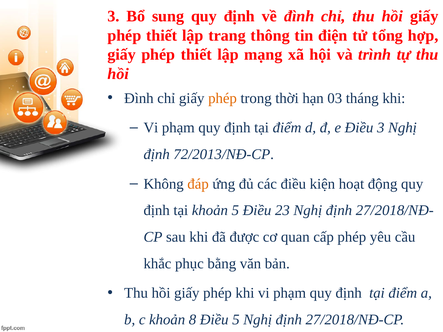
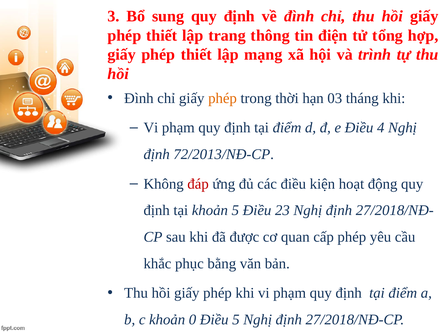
Điều 3: 3 -> 4 (381, 128)
đáp colour: orange -> red (198, 184)
8: 8 -> 0 (193, 320)
